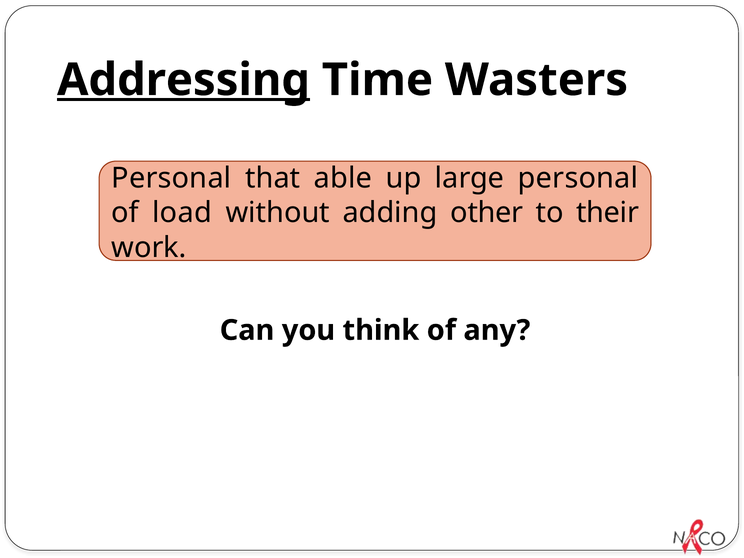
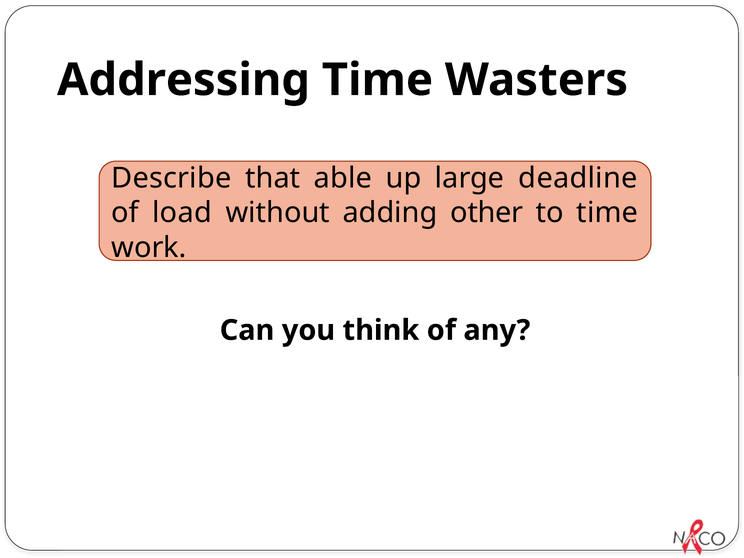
Addressing underline: present -> none (184, 80)
Personal: Personal -> Describe (171, 178)
large personal: personal -> deadline (578, 178)
to their: their -> time (607, 213)
